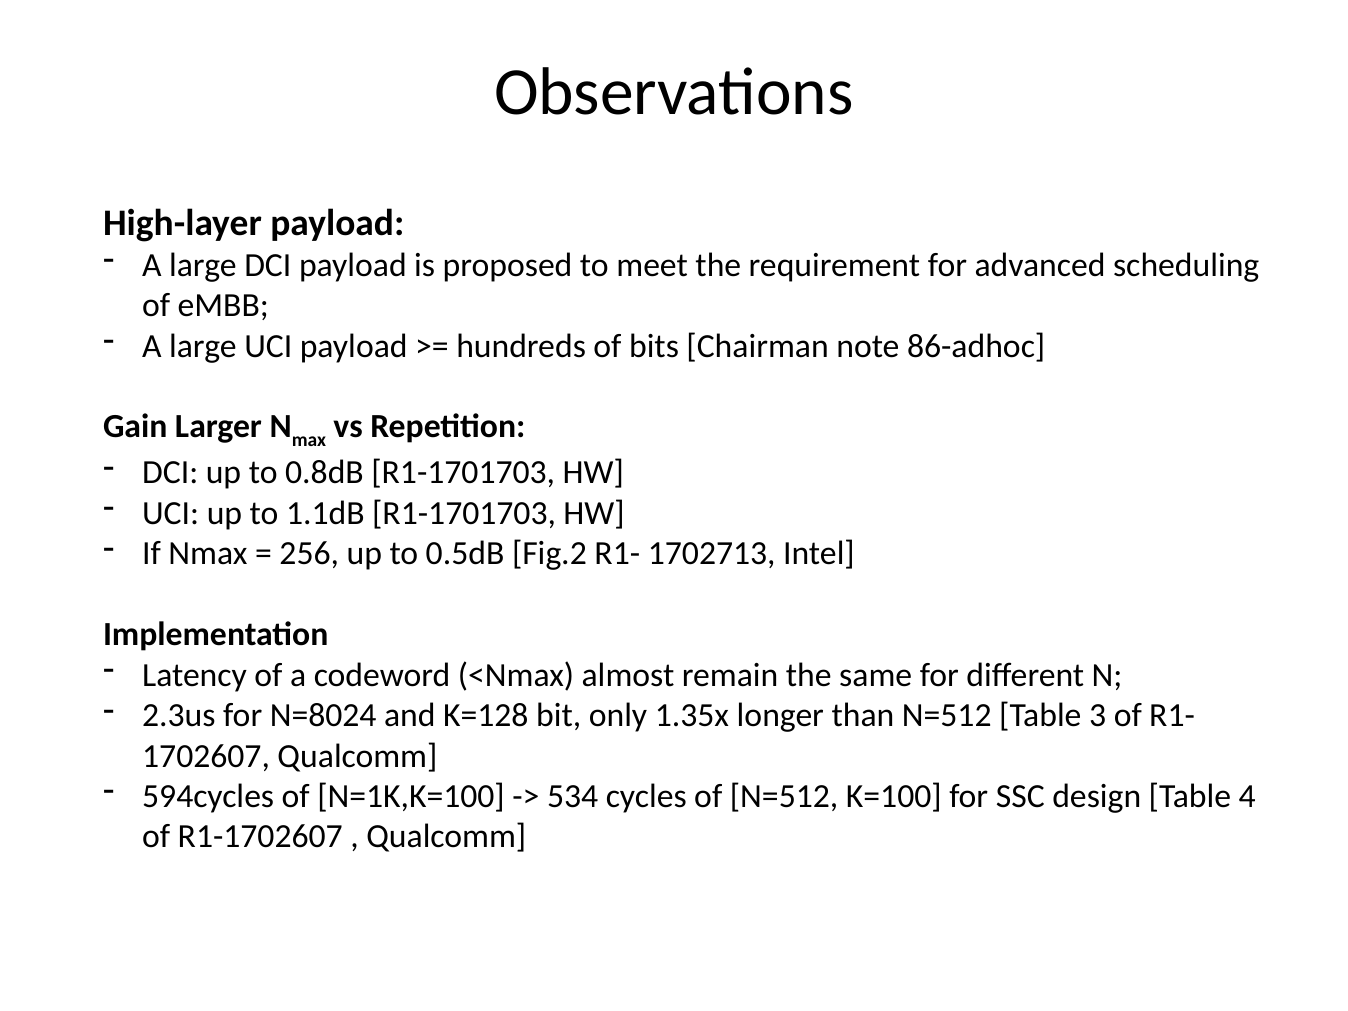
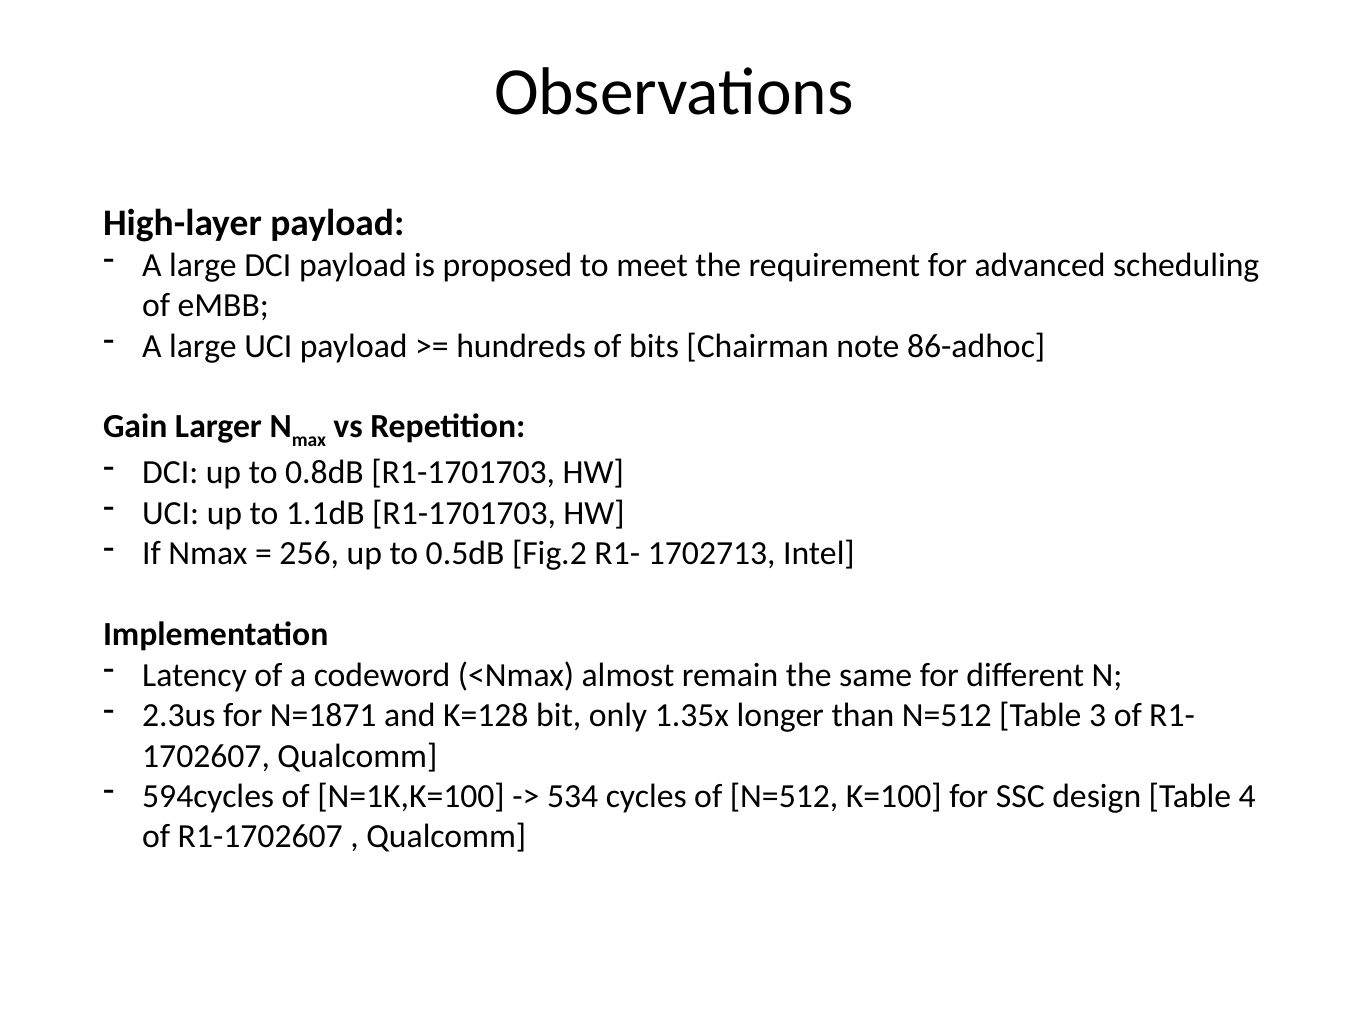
N=8024: N=8024 -> N=1871 (323, 715)
